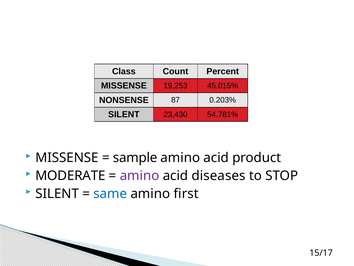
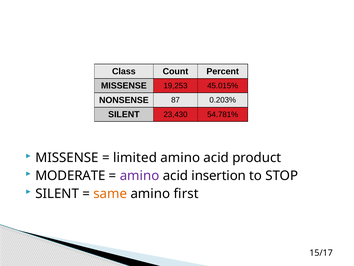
sample: sample -> limited (135, 158)
diseases: diseases -> insertion (219, 175)
same colour: blue -> orange (110, 193)
